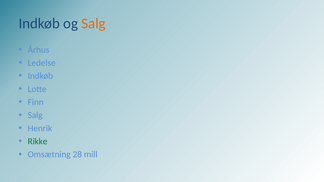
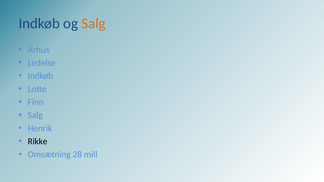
Rikke colour: green -> black (38, 142)
